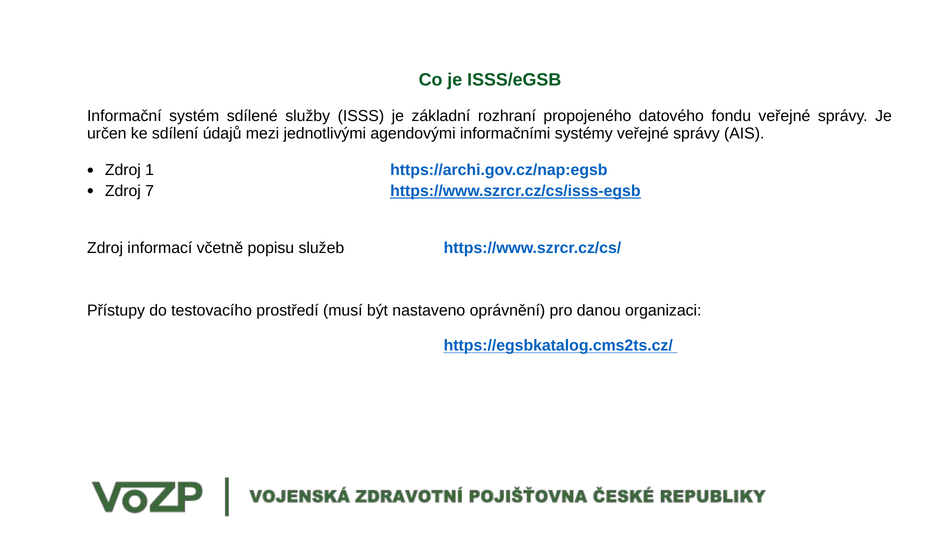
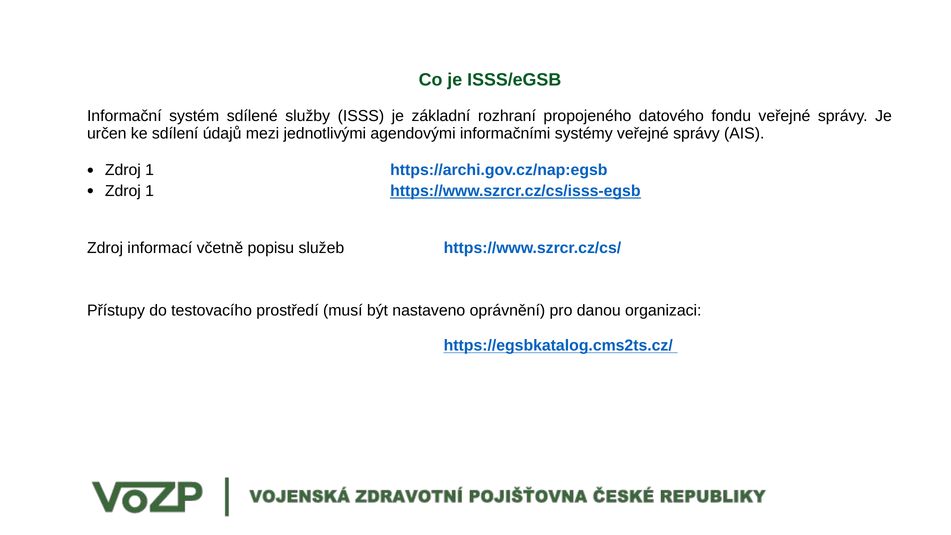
7: 7 -> 1 (150, 191)
